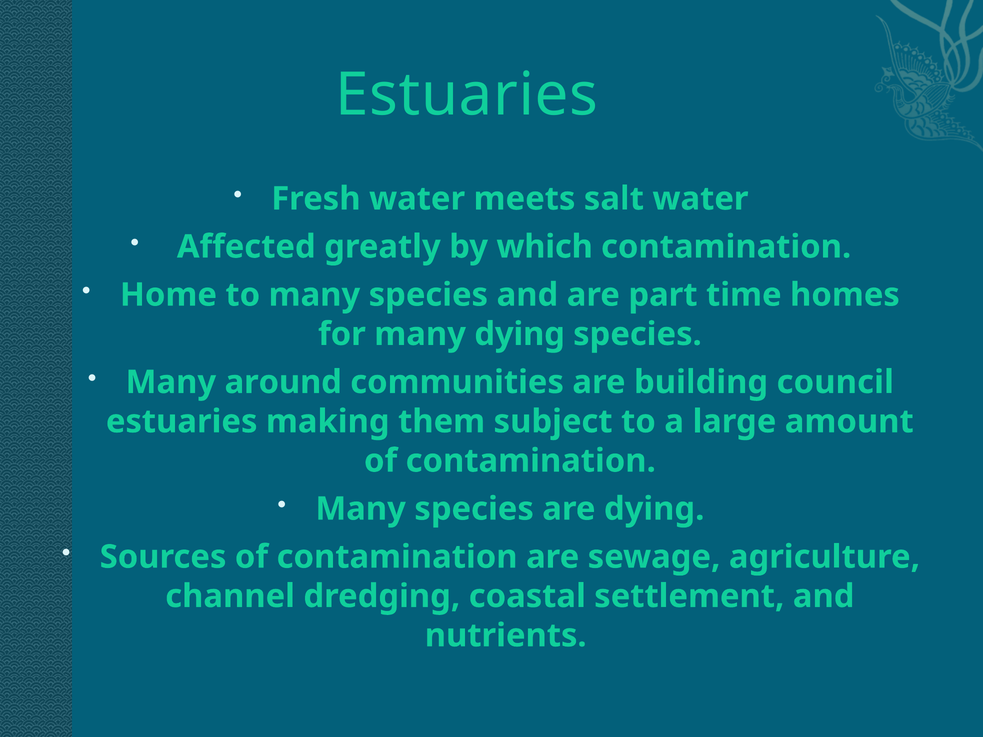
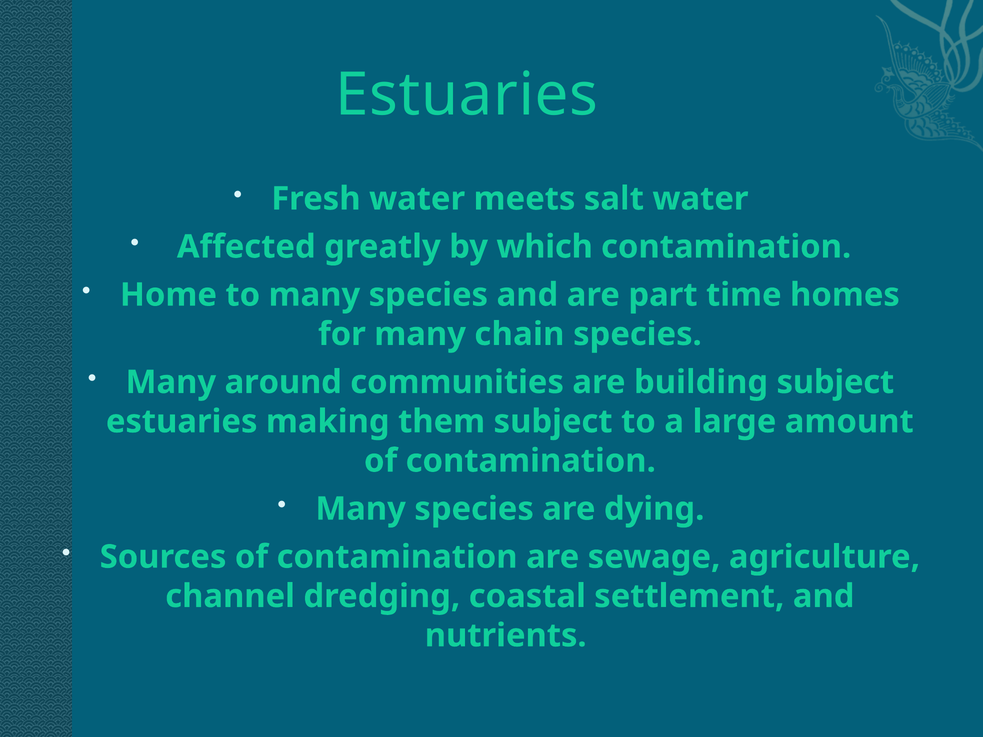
many dying: dying -> chain (519, 334)
building council: council -> subject (835, 382)
